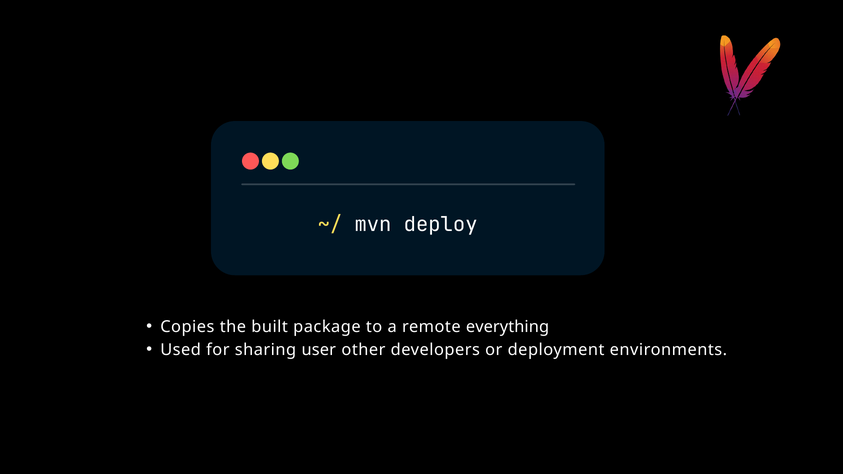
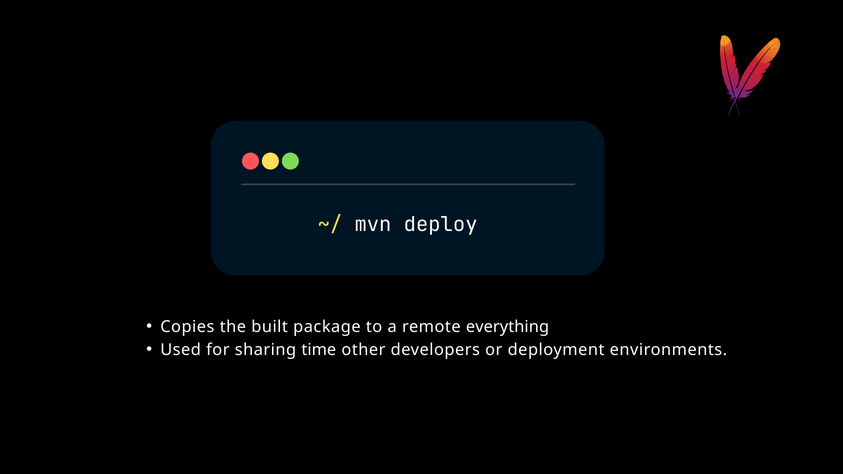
user: user -> time (319, 350)
